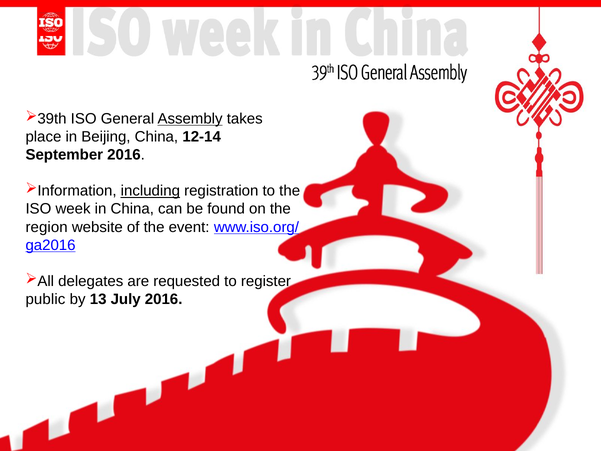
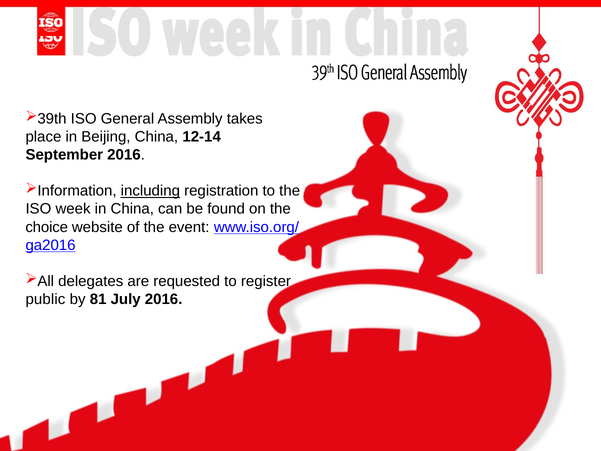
Assembly underline: present -> none (190, 119)
region: region -> choice (47, 227)
13: 13 -> 81 (98, 299)
